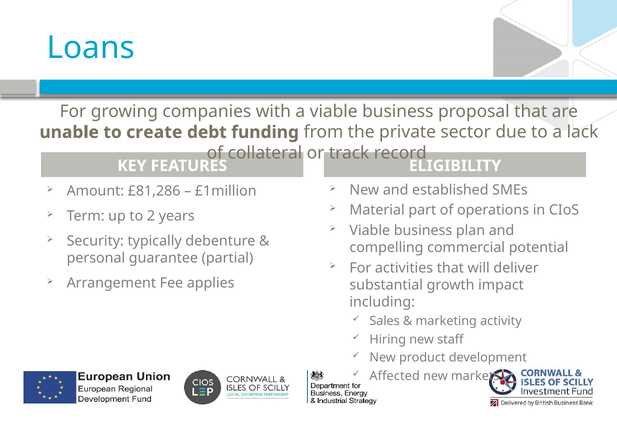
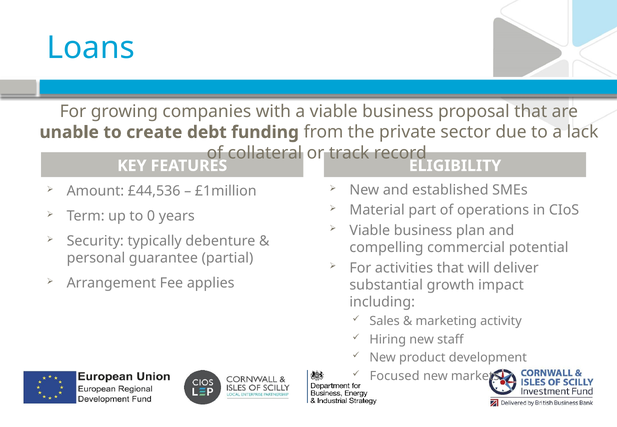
£81,286: £81,286 -> £44,536 (154, 191)
2: 2 -> 0 (151, 216)
Affected: Affected -> Focused (395, 376)
